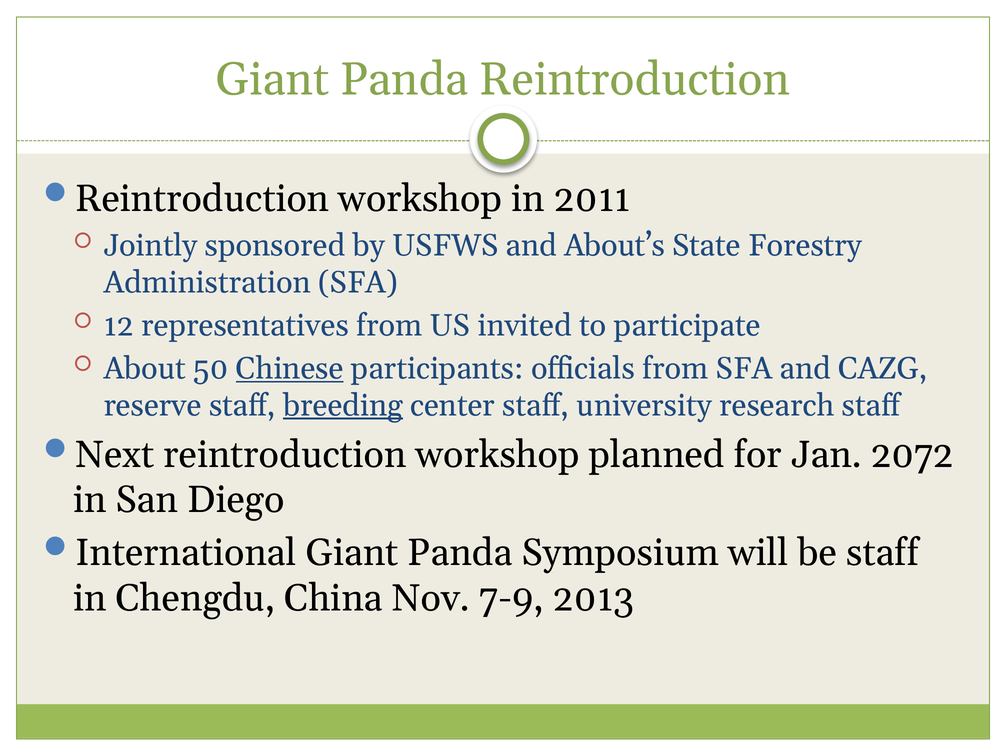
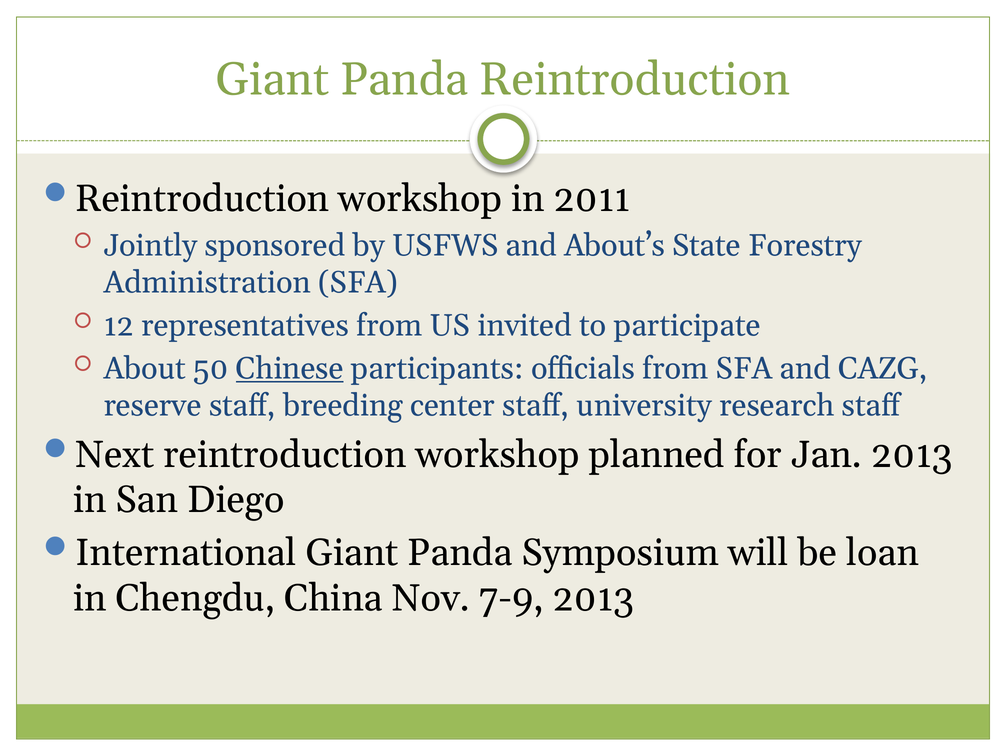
breeding underline: present -> none (343, 405)
Jan 2072: 2072 -> 2013 (912, 454)
be staff: staff -> loan (883, 552)
